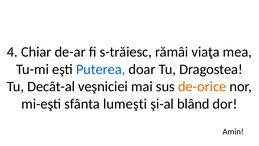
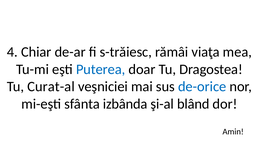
Decât-al: Decât-al -> Curat-al (51, 86)
de-orice colour: orange -> blue (202, 86)
lumeşti: lumeşti -> izbânda (125, 104)
